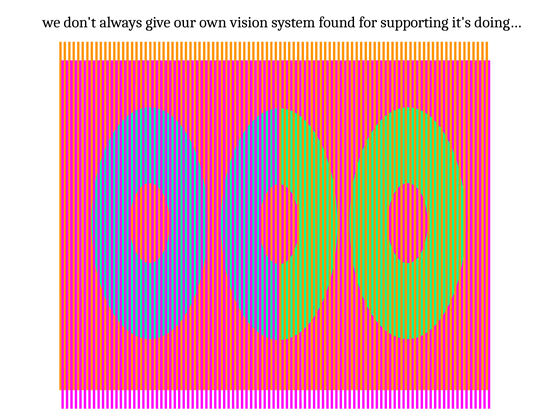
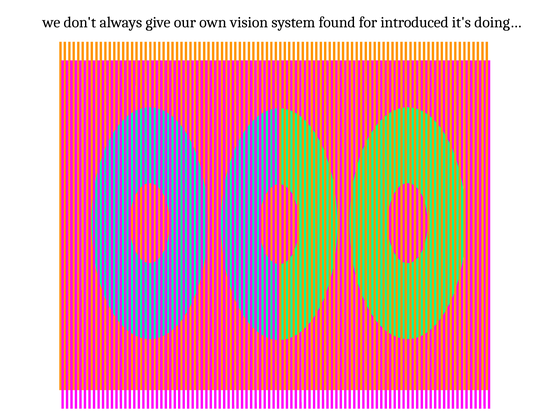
supporting: supporting -> introduced (415, 22)
